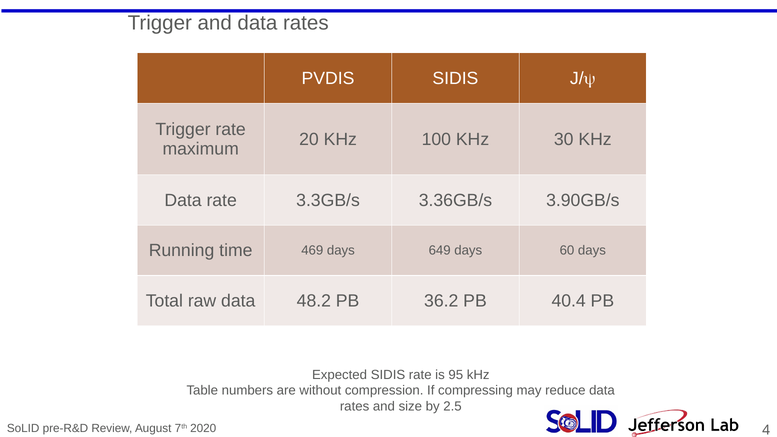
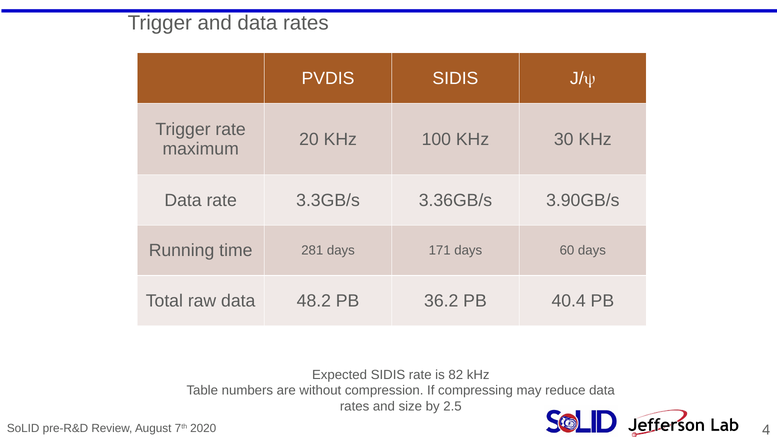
469: 469 -> 281 (312, 251)
649: 649 -> 171 (440, 251)
95: 95 -> 82 (456, 375)
